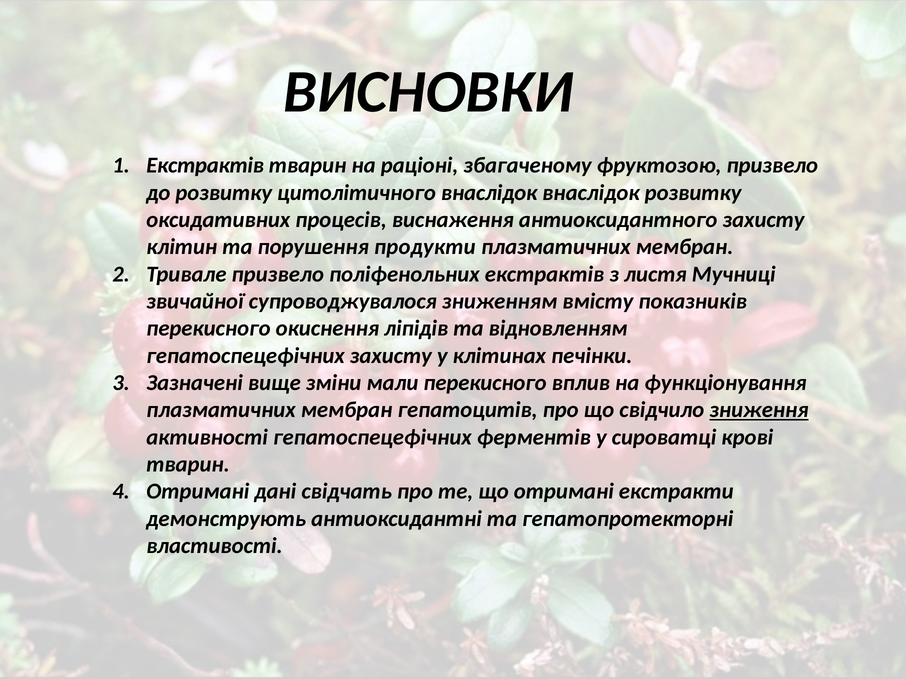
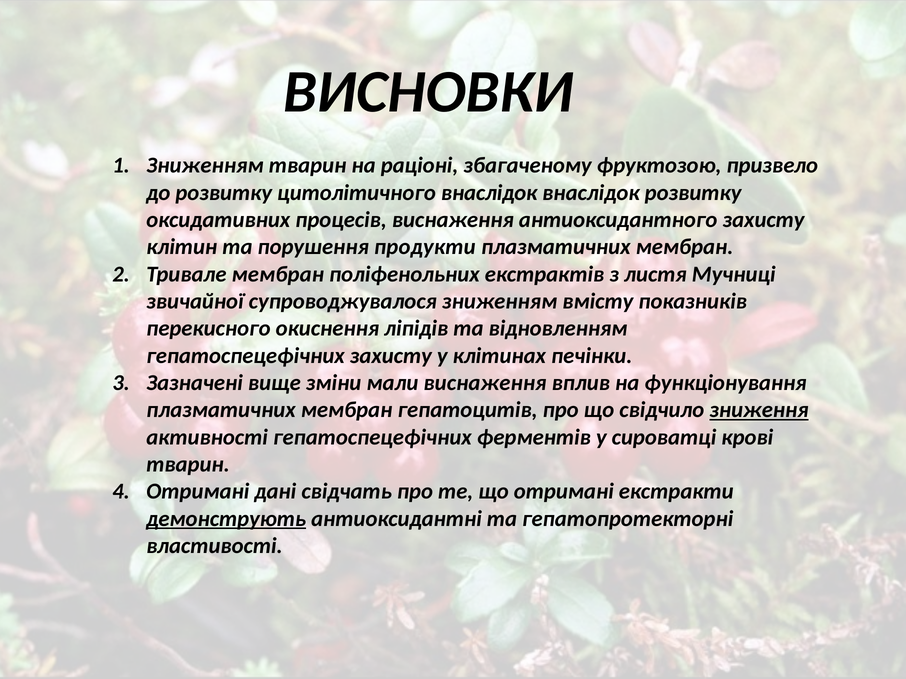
Екстрактів: Екстрактів -> Зниженням (205, 166)
Тривале призвело: призвело -> мембран (278, 274)
мали перекисного: перекисного -> виснаження (485, 383)
демонструють underline: none -> present (226, 519)
